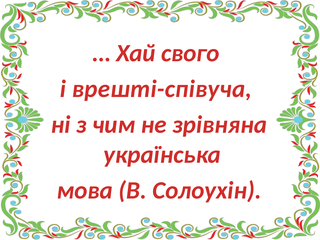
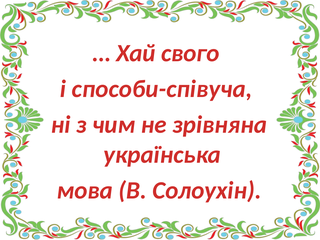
врешті-співуча: врешті-співуча -> способи-співуча (162, 89)
